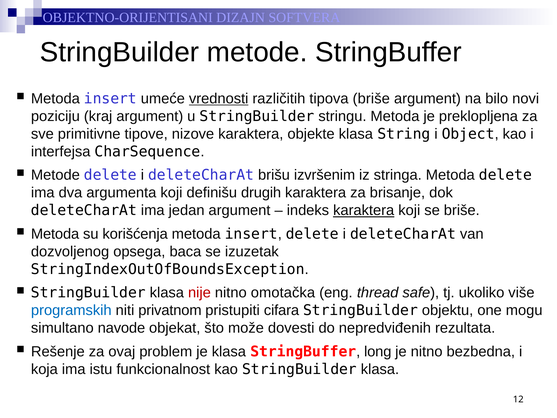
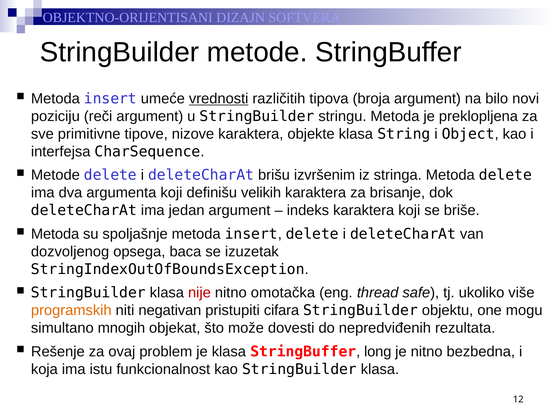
tipova briše: briše -> broja (371, 99)
kraj: kraj -> reči (98, 116)
drugih: drugih -> velikih (261, 193)
karaktera underline: present -> none (364, 210)
korišćenja: korišćenja -> spoljašnje (135, 234)
programskih colour: blue -> orange (71, 310)
privatnom: privatnom -> negativan (170, 310)
navode: navode -> mnogih (121, 328)
